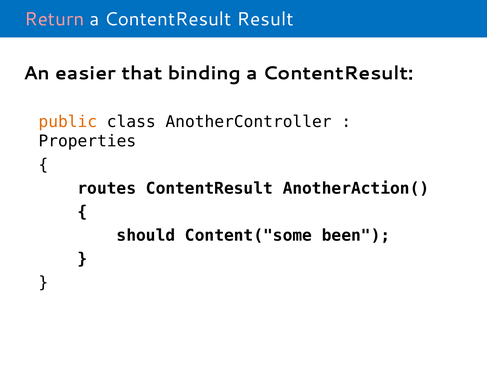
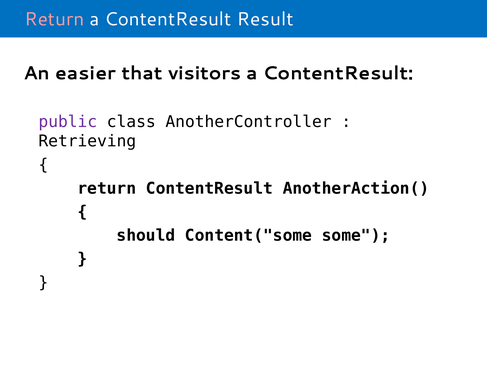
binding: binding -> visitors (204, 73)
public colour: orange -> purple (68, 122)
Properties: Properties -> Retrieving (87, 141)
routes: routes -> return (107, 188)
been: been -> some (356, 236)
